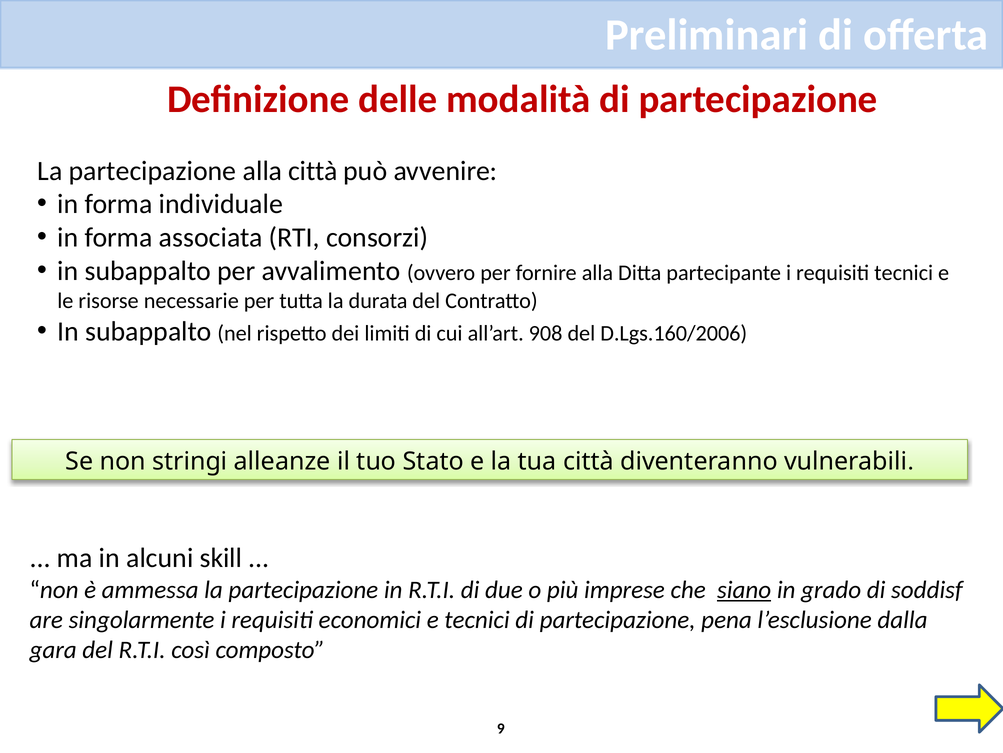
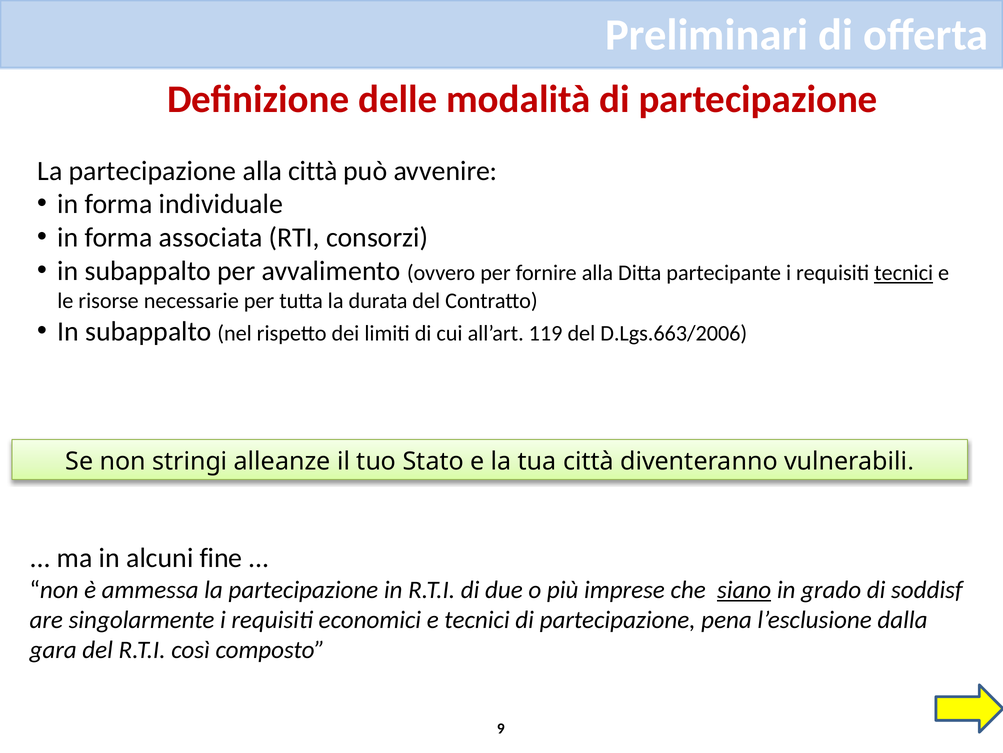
tecnici underline: none -> present (904, 273)
908: 908 -> 119 (546, 333)
D.Lgs.160/2006: D.Lgs.160/2006 -> D.Lgs.663/2006 (674, 333)
skill: skill -> fine (221, 558)
